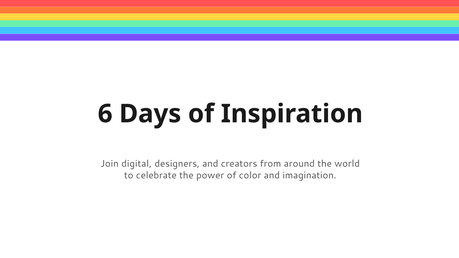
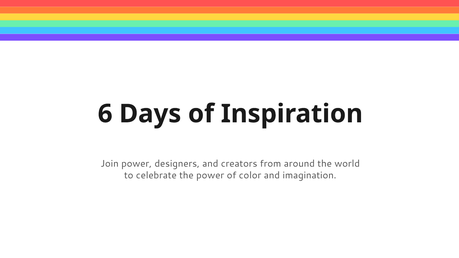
Join digital: digital -> power (137, 164)
